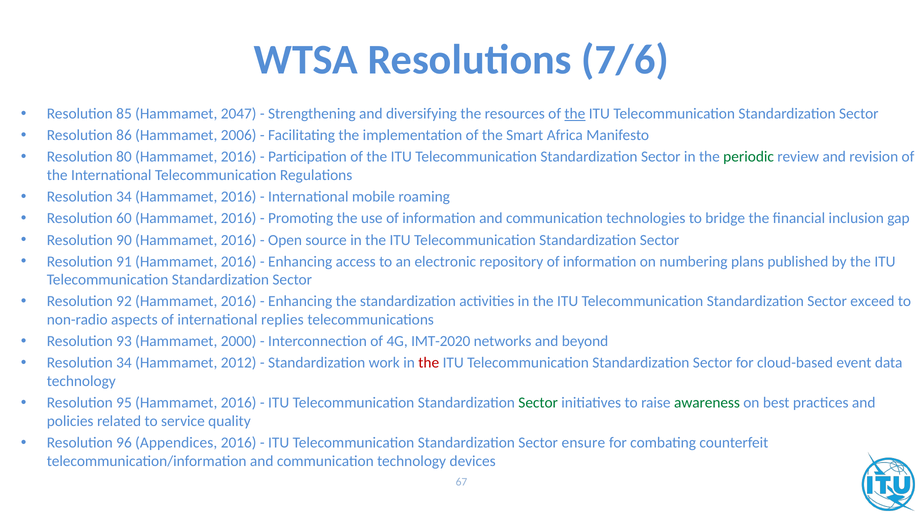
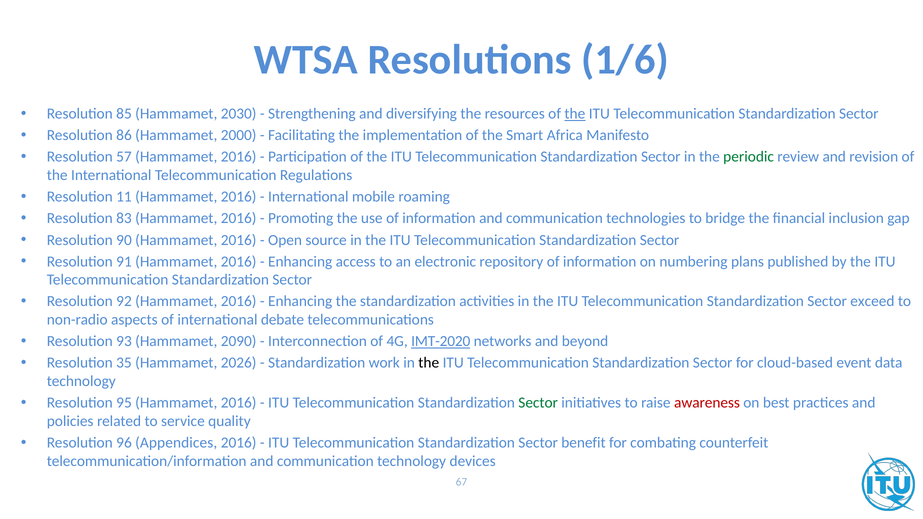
7/6: 7/6 -> 1/6 (625, 60)
2047: 2047 -> 2030 (239, 114)
2006: 2006 -> 2000 (239, 135)
80: 80 -> 57 (124, 157)
34: 34 -> 11 (124, 197)
60: 60 -> 83 (124, 218)
replies: replies -> debate (283, 320)
2000: 2000 -> 2090 (239, 342)
IMT-2020 underline: none -> present (441, 342)
34: 34 -> 35 (124, 363)
2012: 2012 -> 2026 (239, 363)
the colour: red -> black (429, 363)
awareness colour: green -> red (707, 403)
ensure: ensure -> benefit (583, 443)
